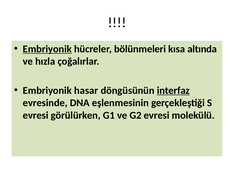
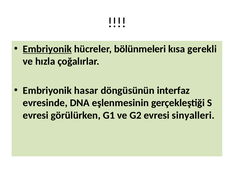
altında: altında -> gerekli (202, 49)
interfaz underline: present -> none (173, 91)
molekülü: molekülü -> sinyalleri (193, 116)
